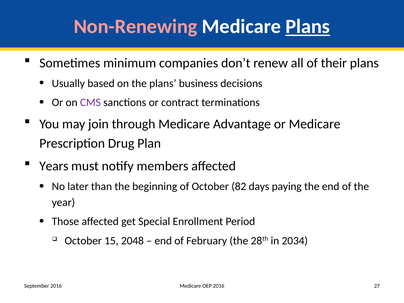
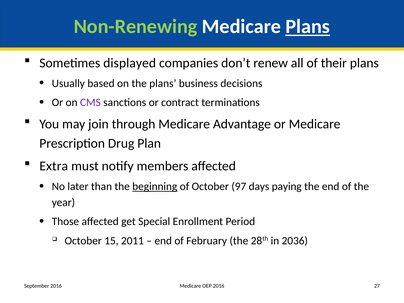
Non-Renewing colour: pink -> light green (136, 27)
minimum: minimum -> displayed (130, 63)
Years: Years -> Extra (54, 166)
beginning underline: none -> present (155, 186)
82: 82 -> 97 (239, 186)
2048: 2048 -> 2011 (132, 241)
2034: 2034 -> 2036 (295, 241)
